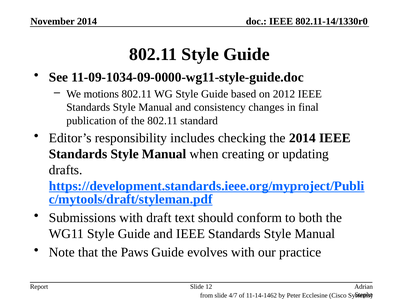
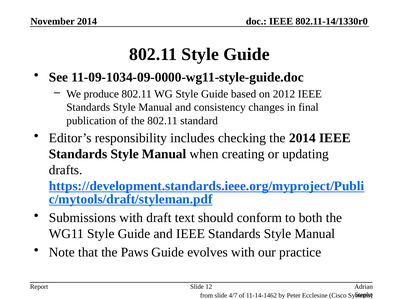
motions: motions -> produce (101, 94)
